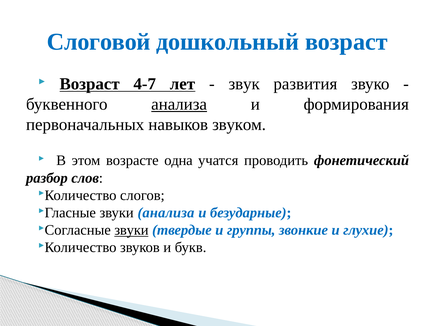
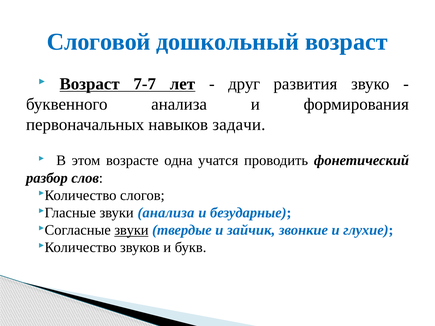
4-7: 4-7 -> 7-7 (145, 84)
звук: звук -> друг (244, 84)
анализа underline: present -> none (179, 104)
звуком: звуком -> задачи (239, 125)
группы: группы -> зайчик (251, 230)
